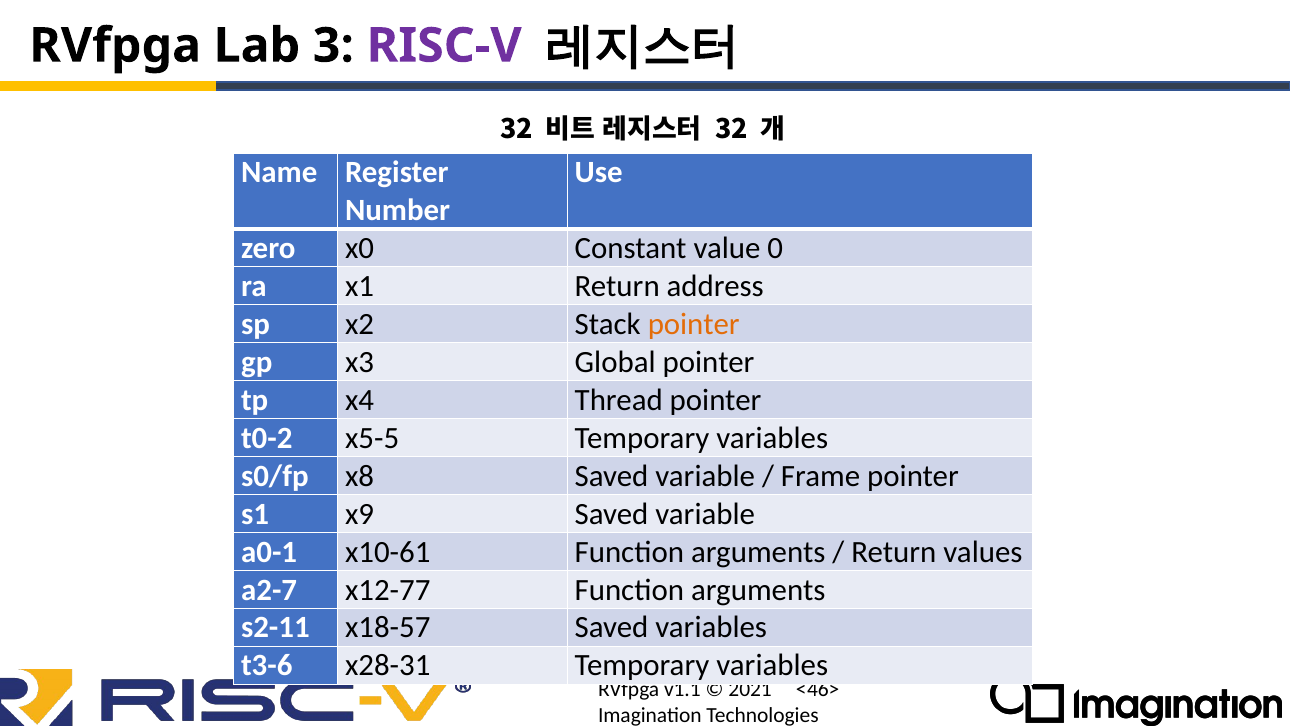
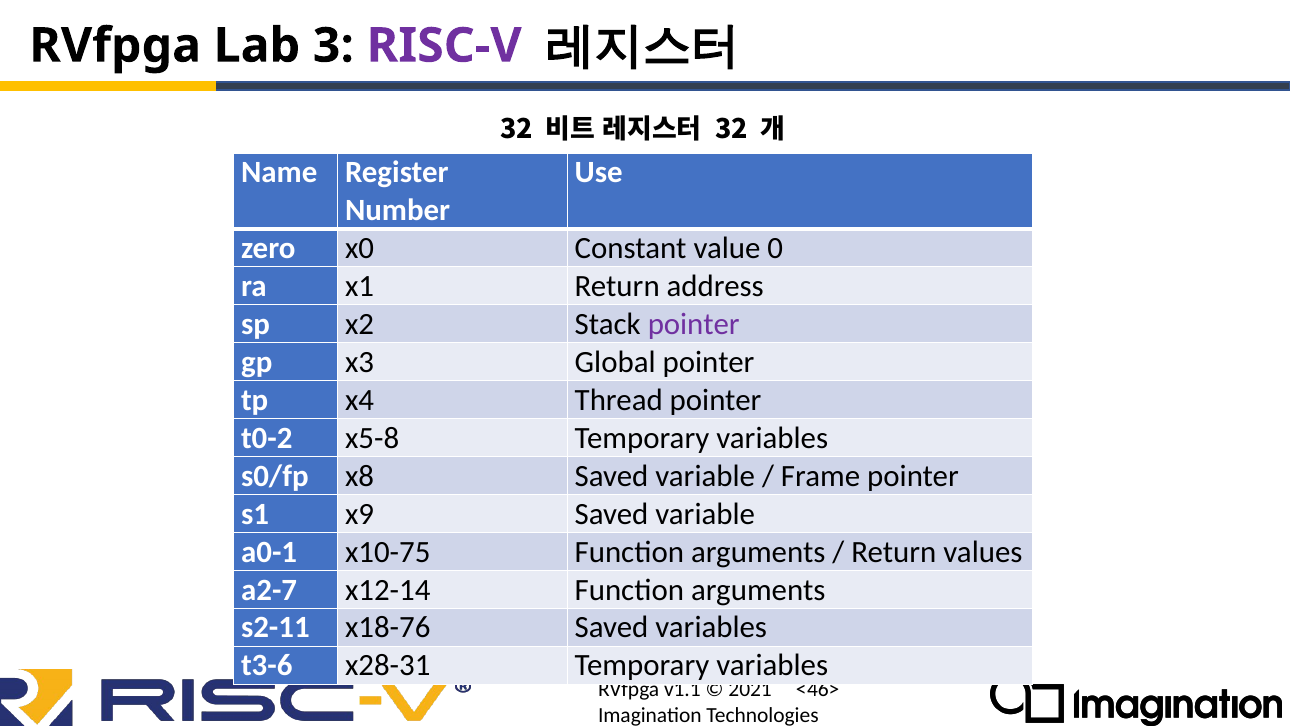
pointer colour: orange -> purple (694, 324)
x5-5: x5-5 -> x5-8 (372, 438)
x10-61: x10-61 -> x10-75 (388, 552)
x12-77: x12-77 -> x12-14 (388, 589)
x18-57: x18-57 -> x18-76 (388, 627)
